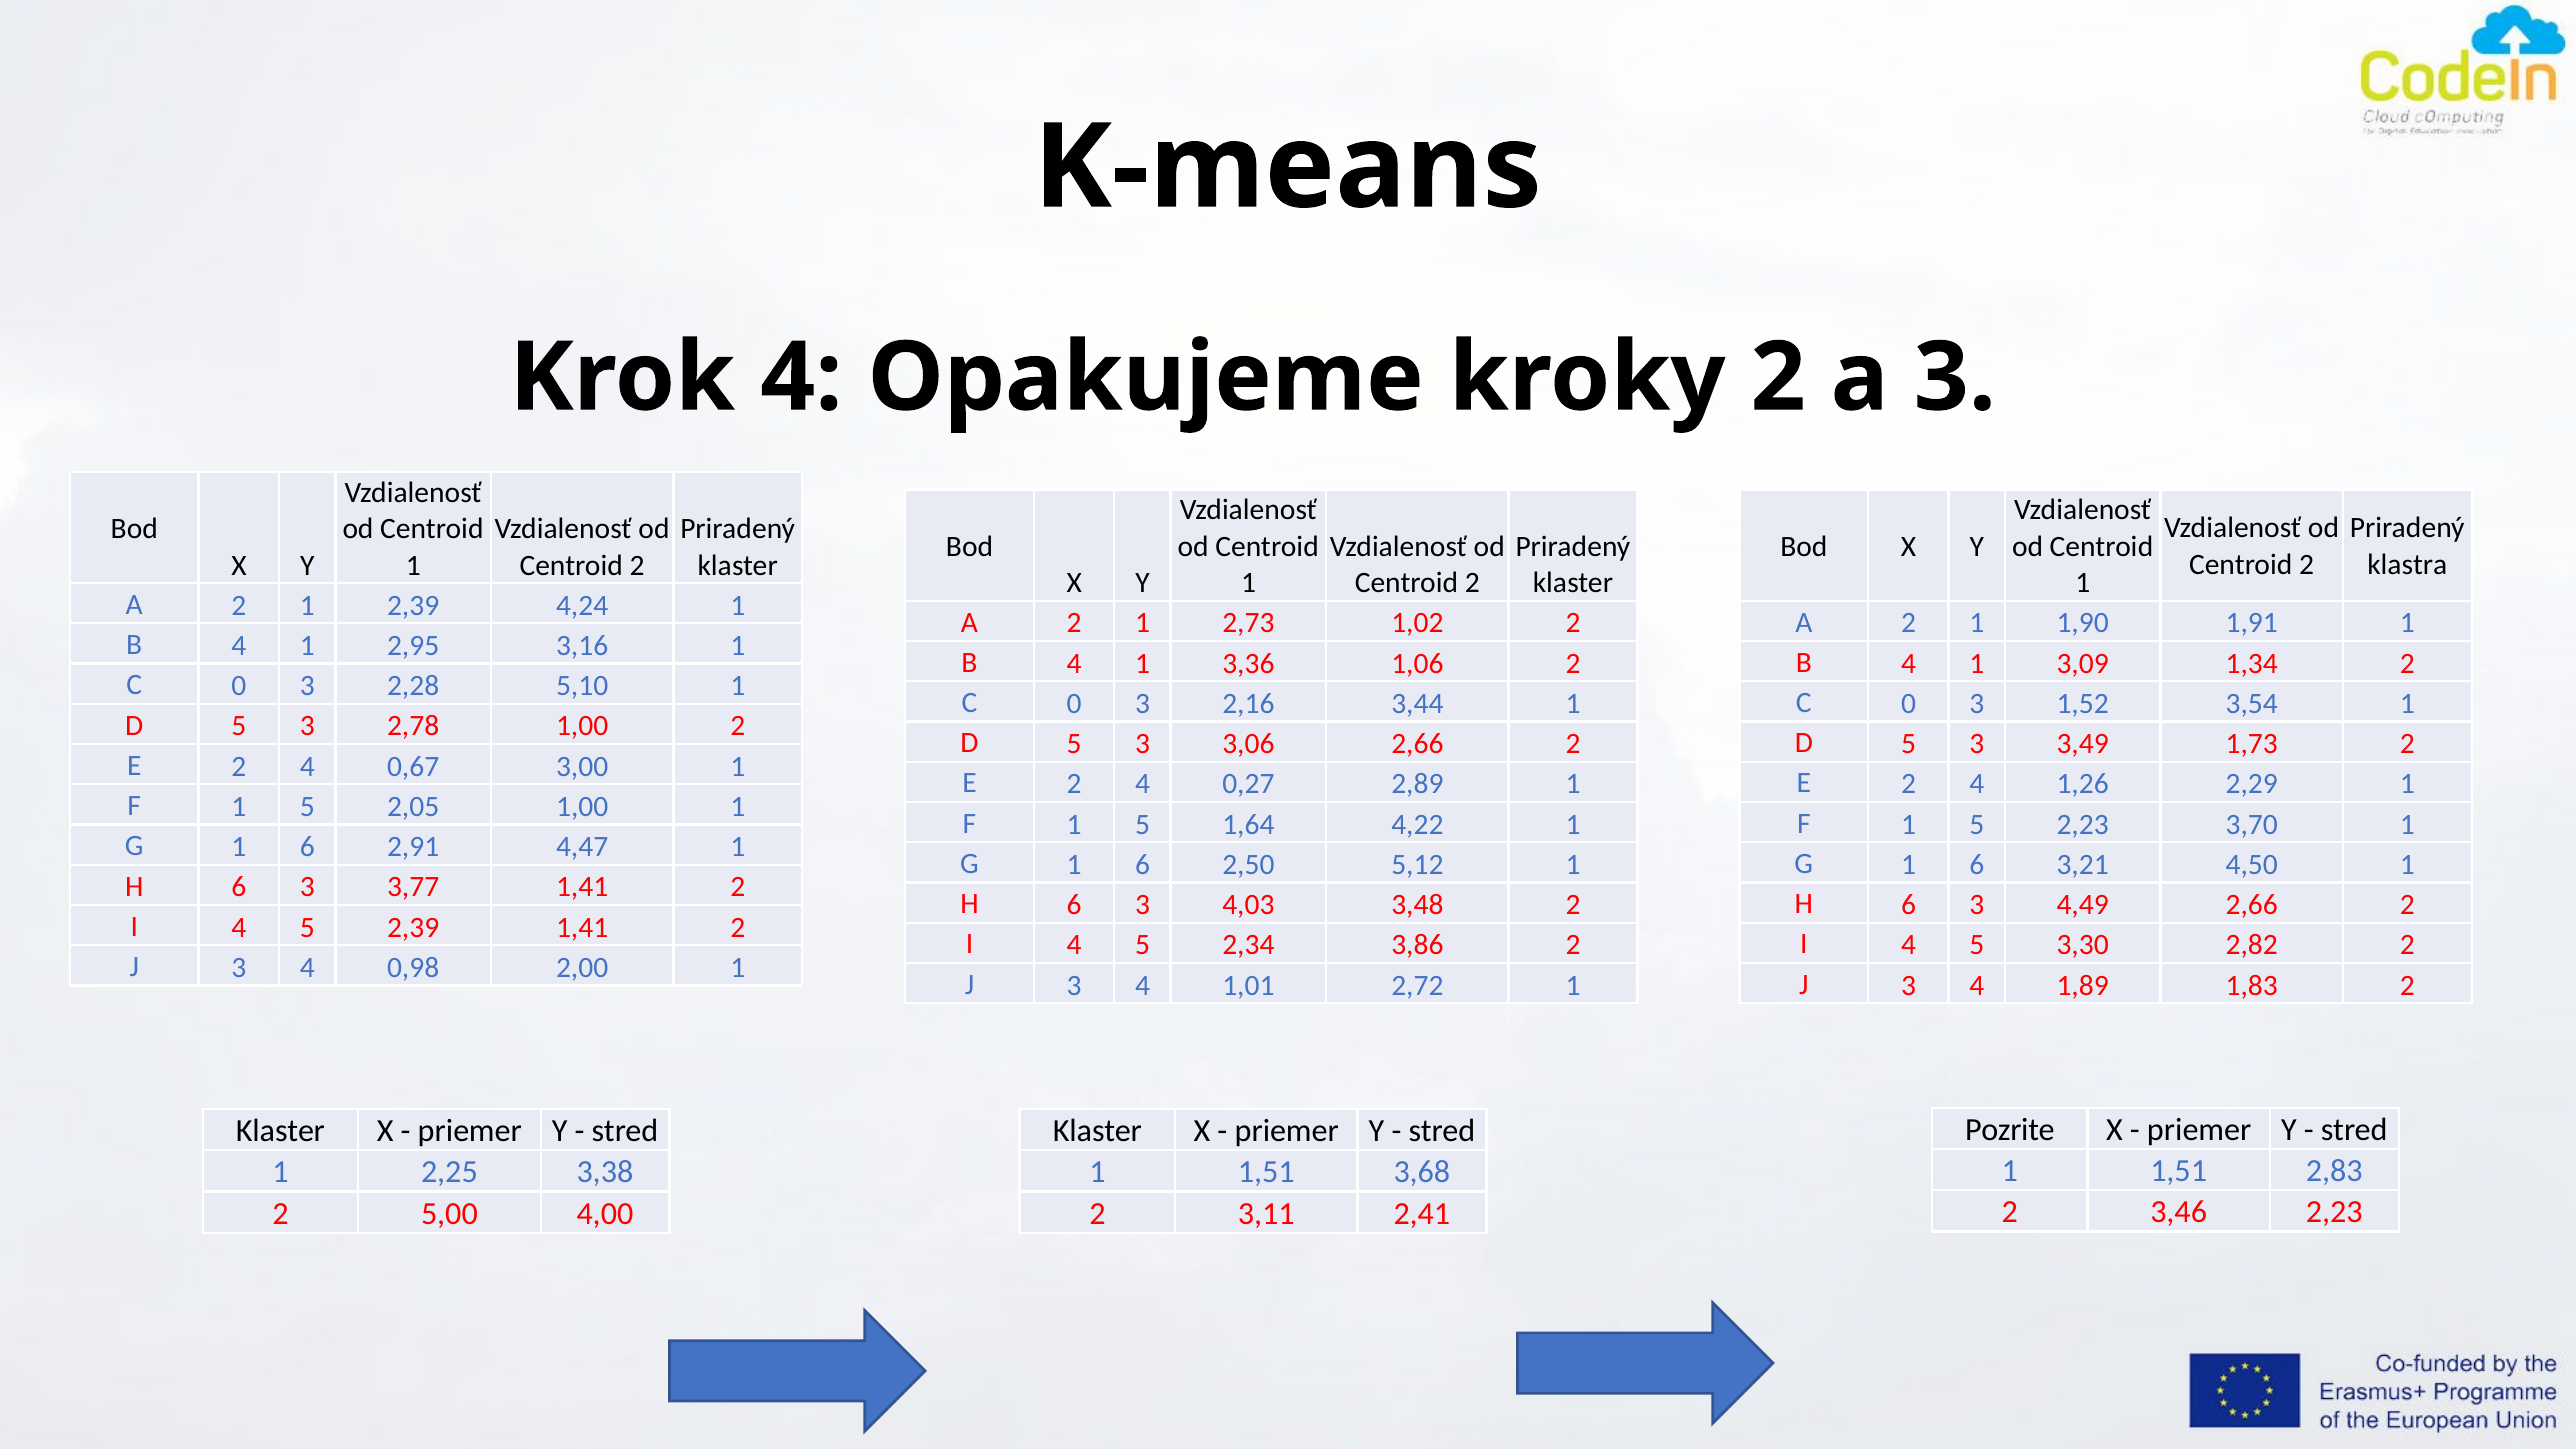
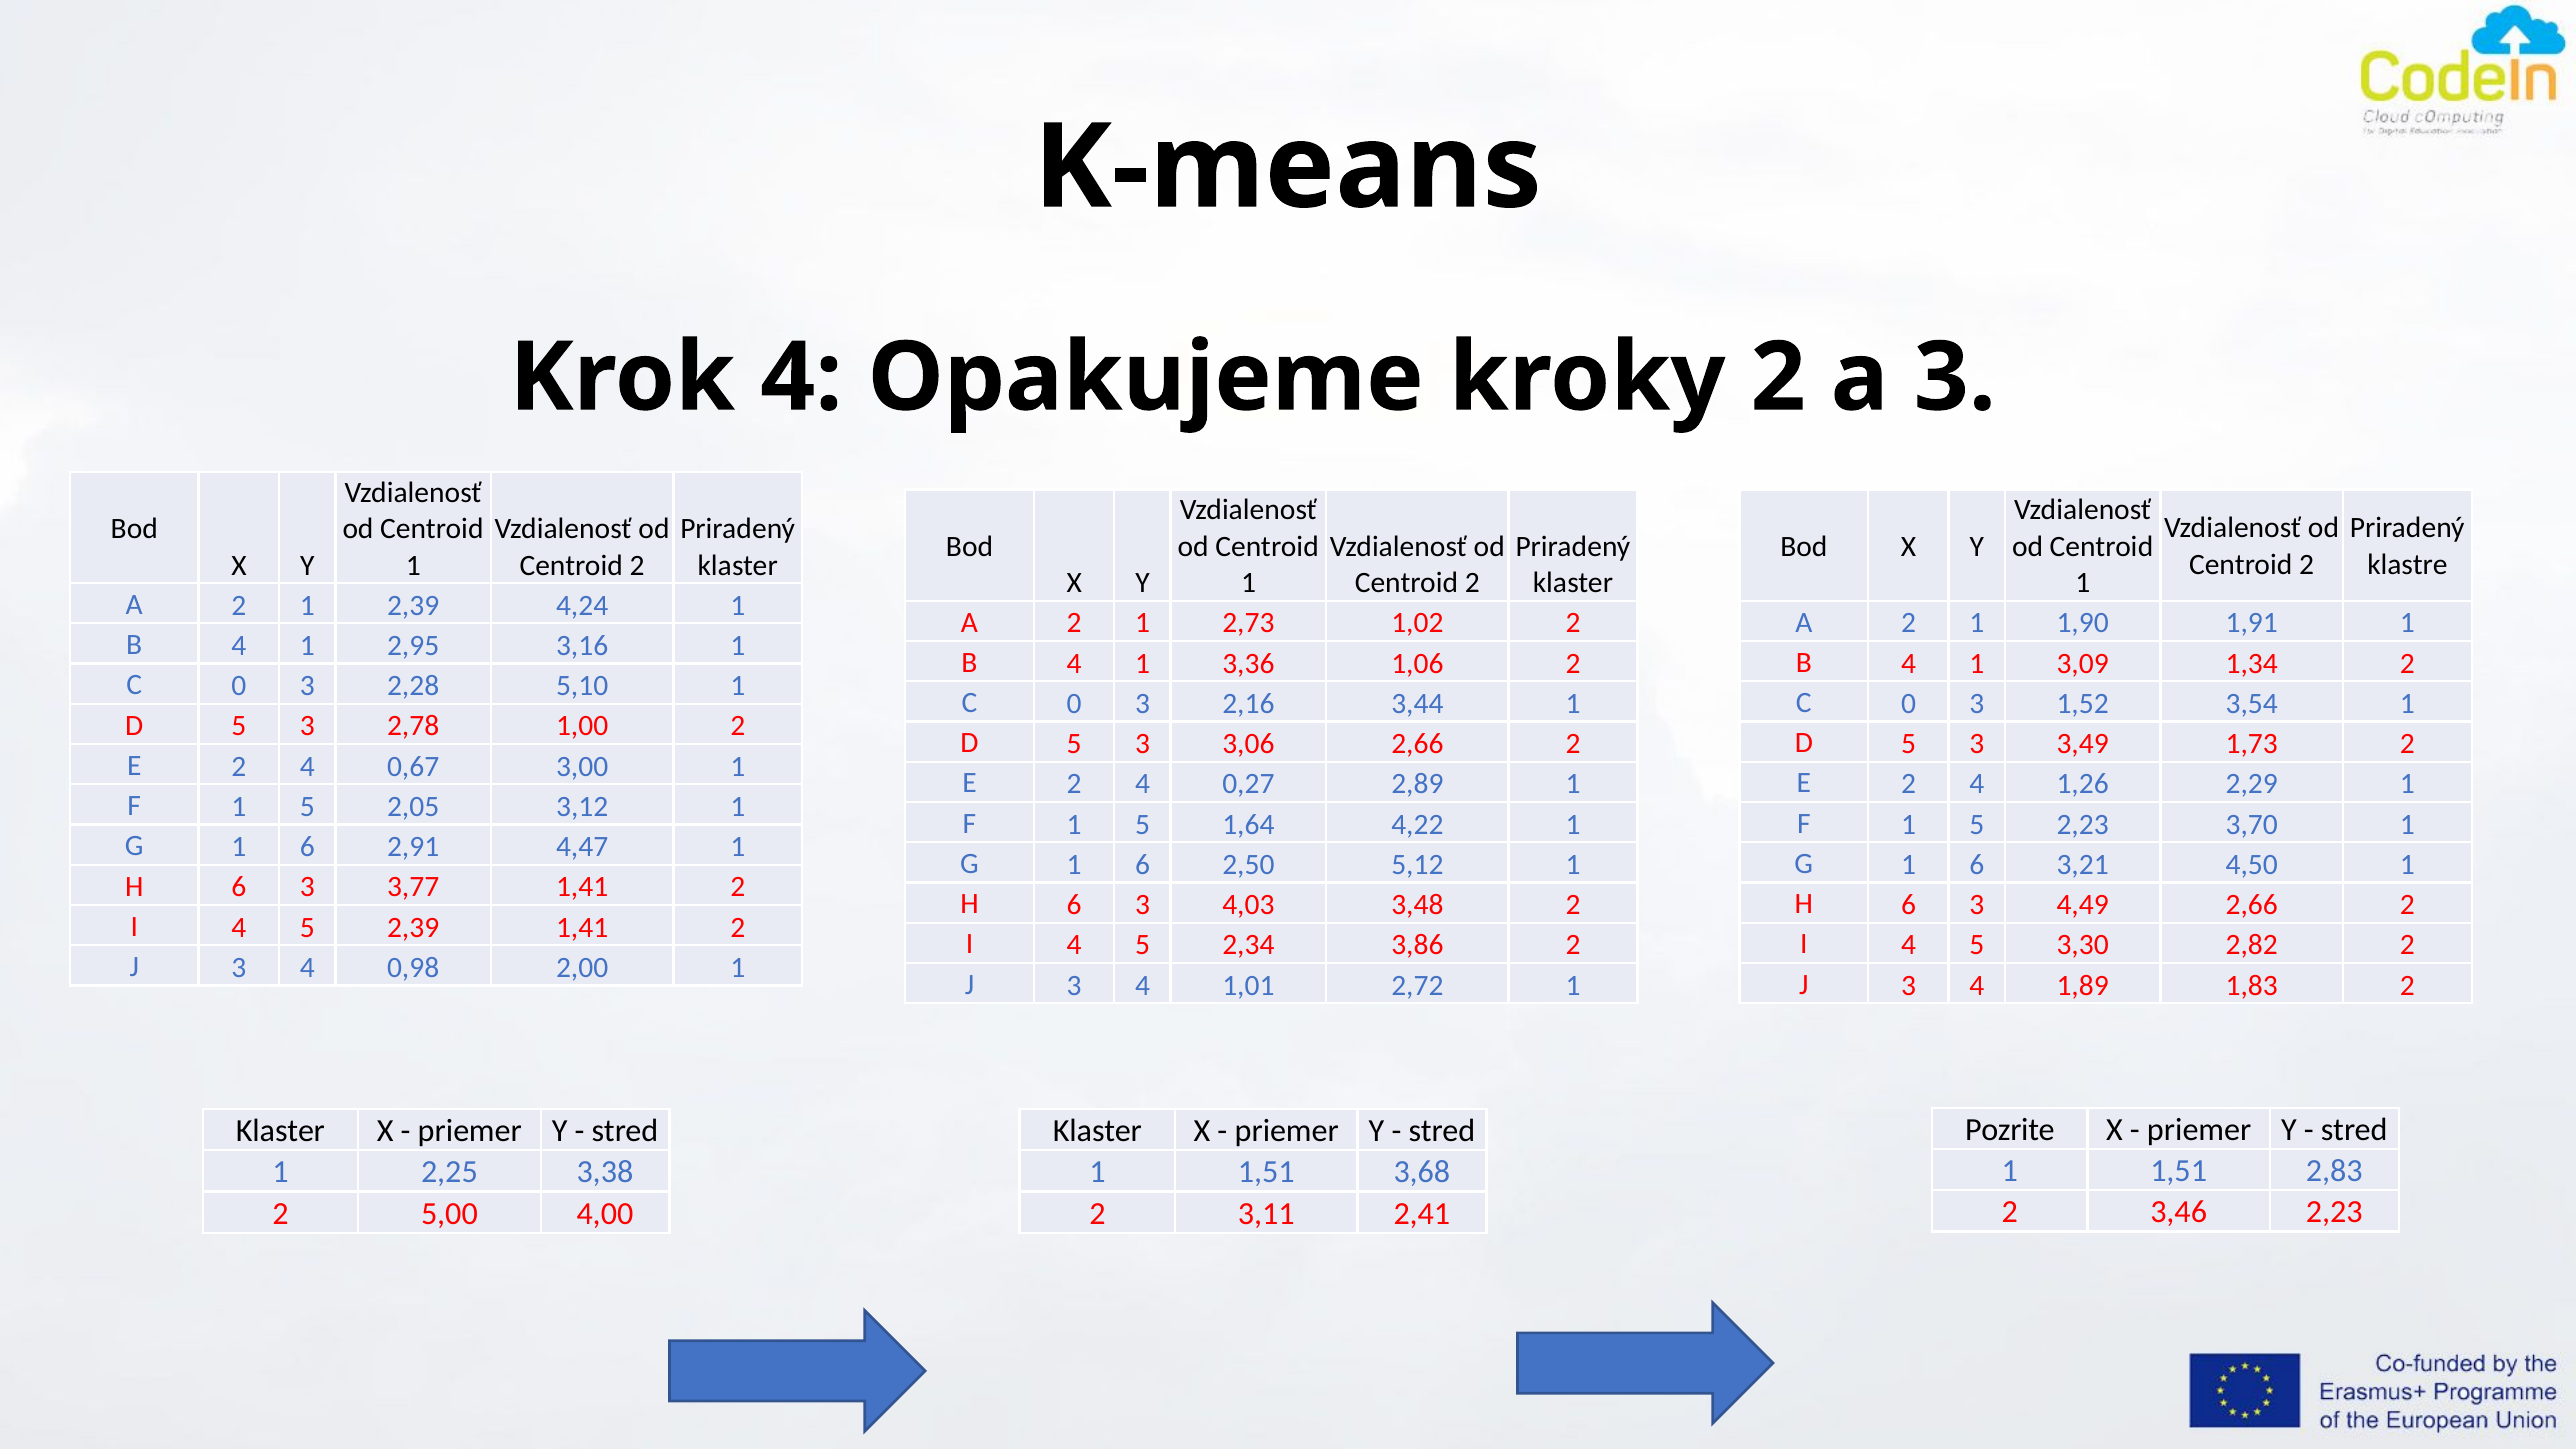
klastra: klastra -> klastre (2407, 565)
2,05 1,00: 1,00 -> 3,12 (582, 807)
